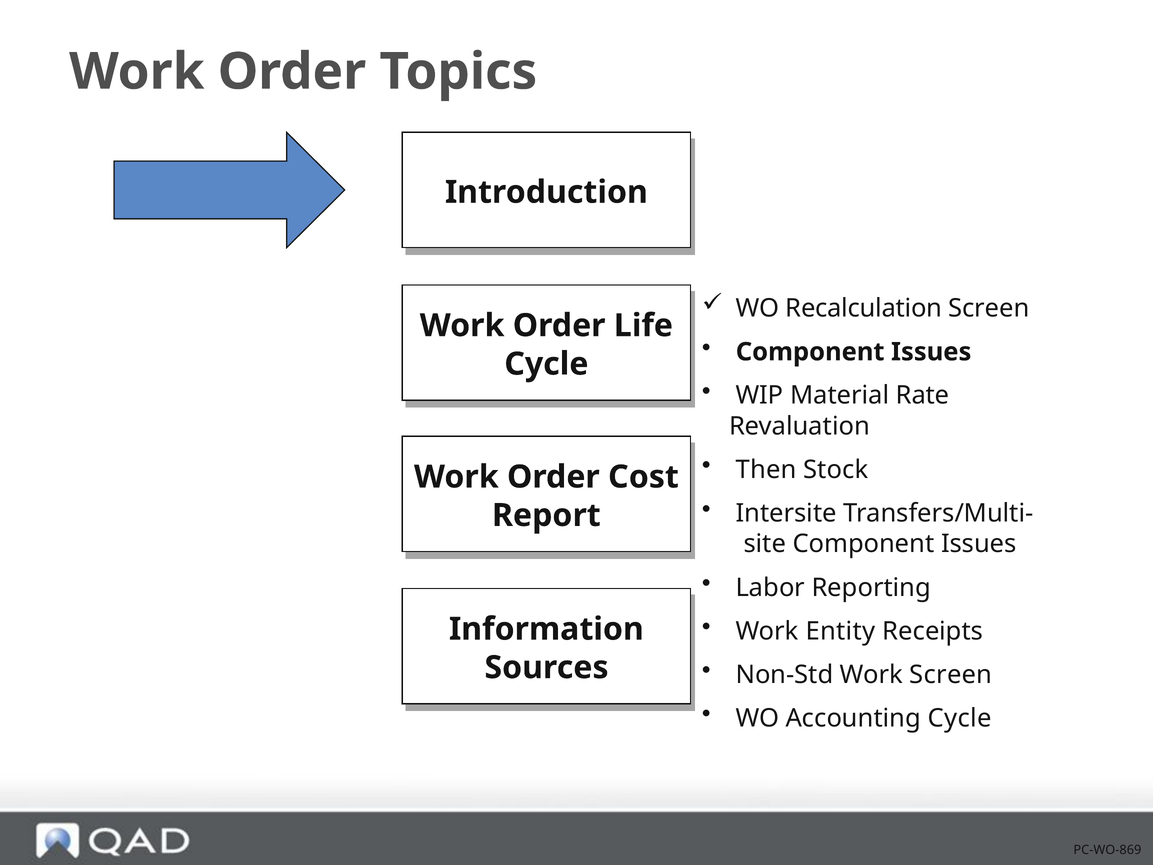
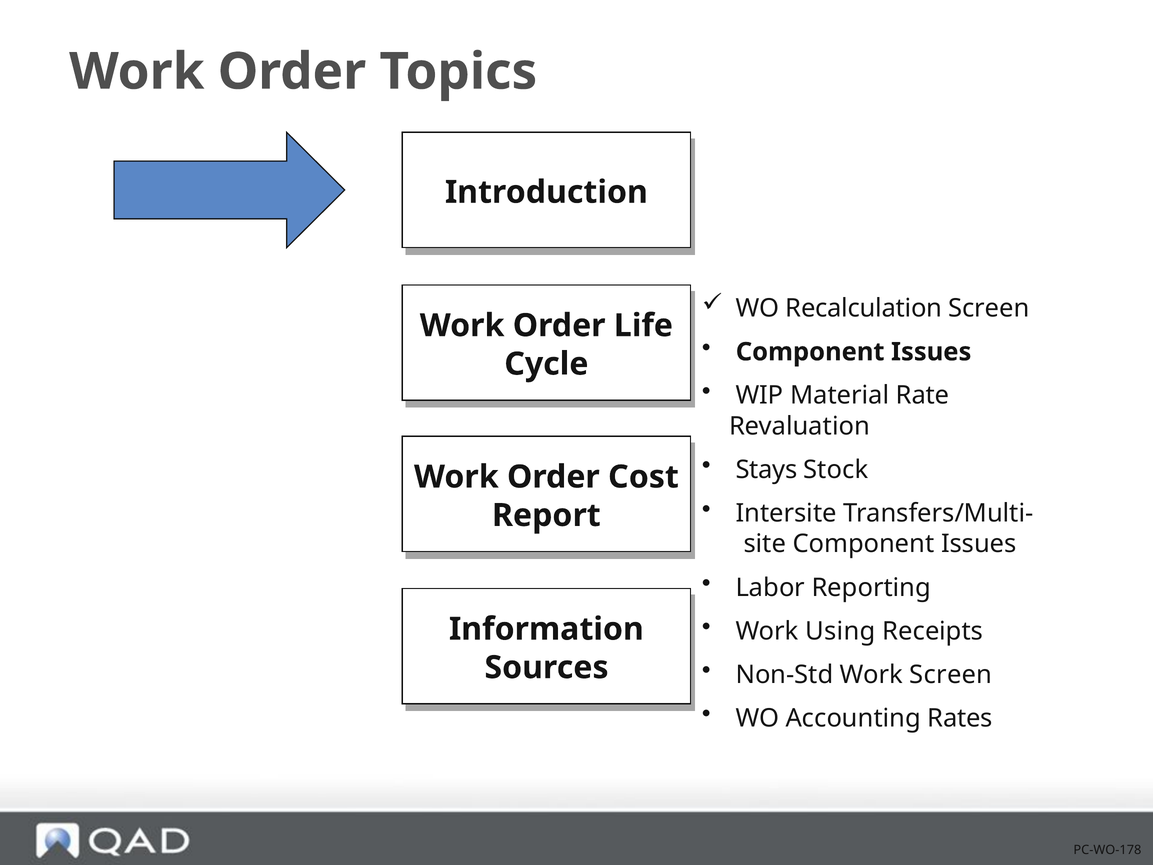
Then: Then -> Stays (767, 470)
Entity: Entity -> Using (840, 631)
Accounting Cycle: Cycle -> Rates (960, 718)
PC-WO-869: PC-WO-869 -> PC-WO-178 (1107, 850)
